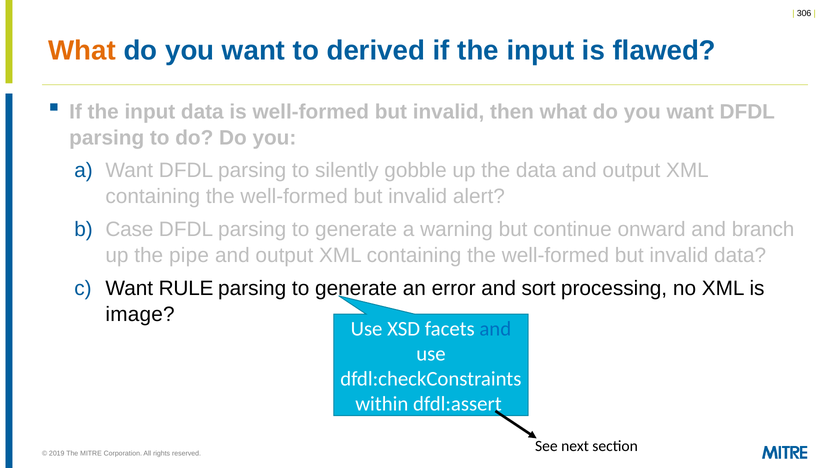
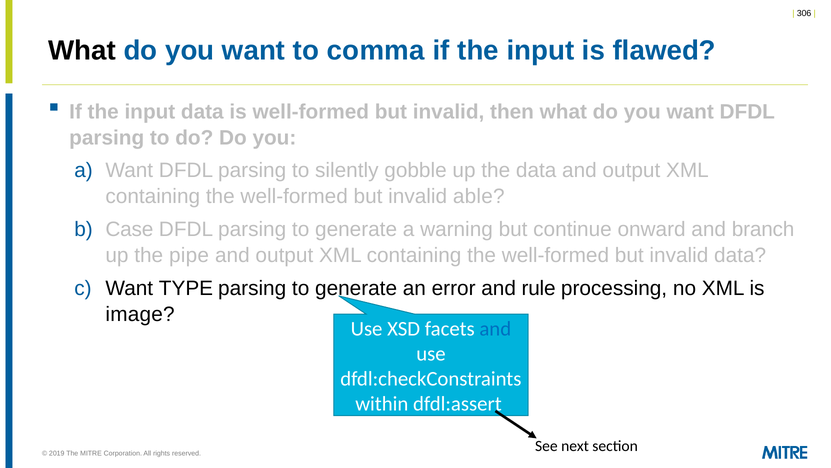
What colour: orange -> black (82, 50)
derived: derived -> comma (376, 50)
alert: alert -> able (479, 196)
RULE: RULE -> TYPE (186, 288)
sort: sort -> rule (539, 288)
